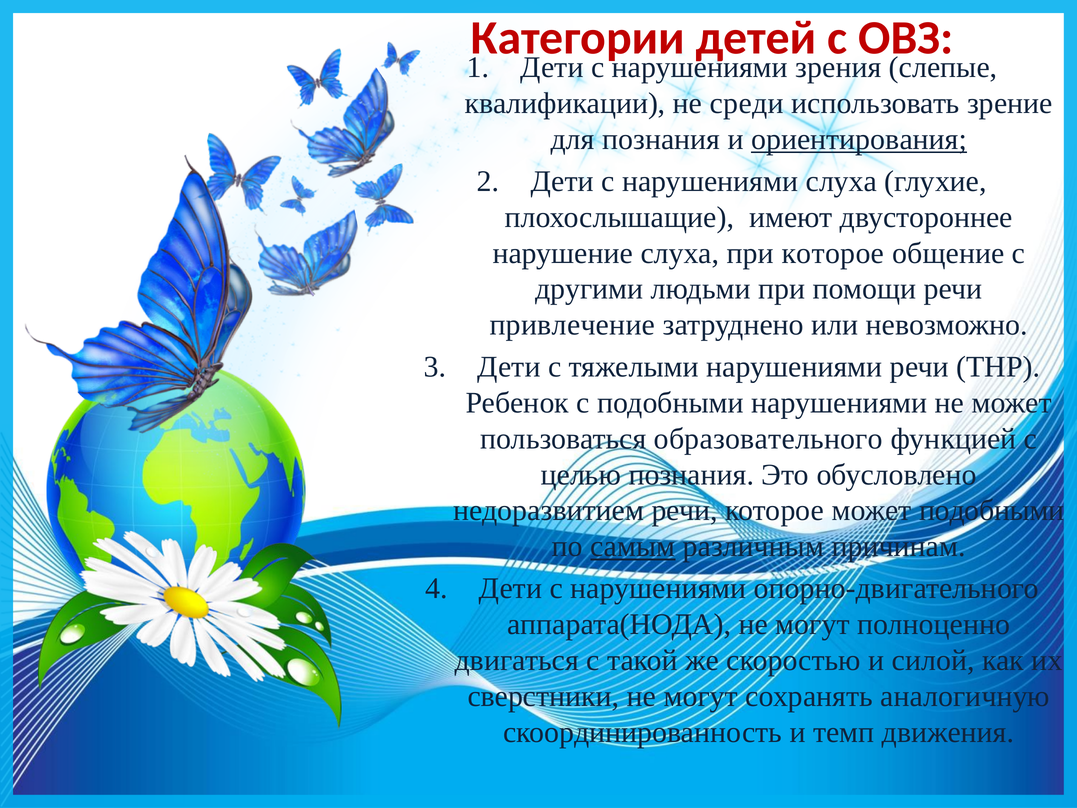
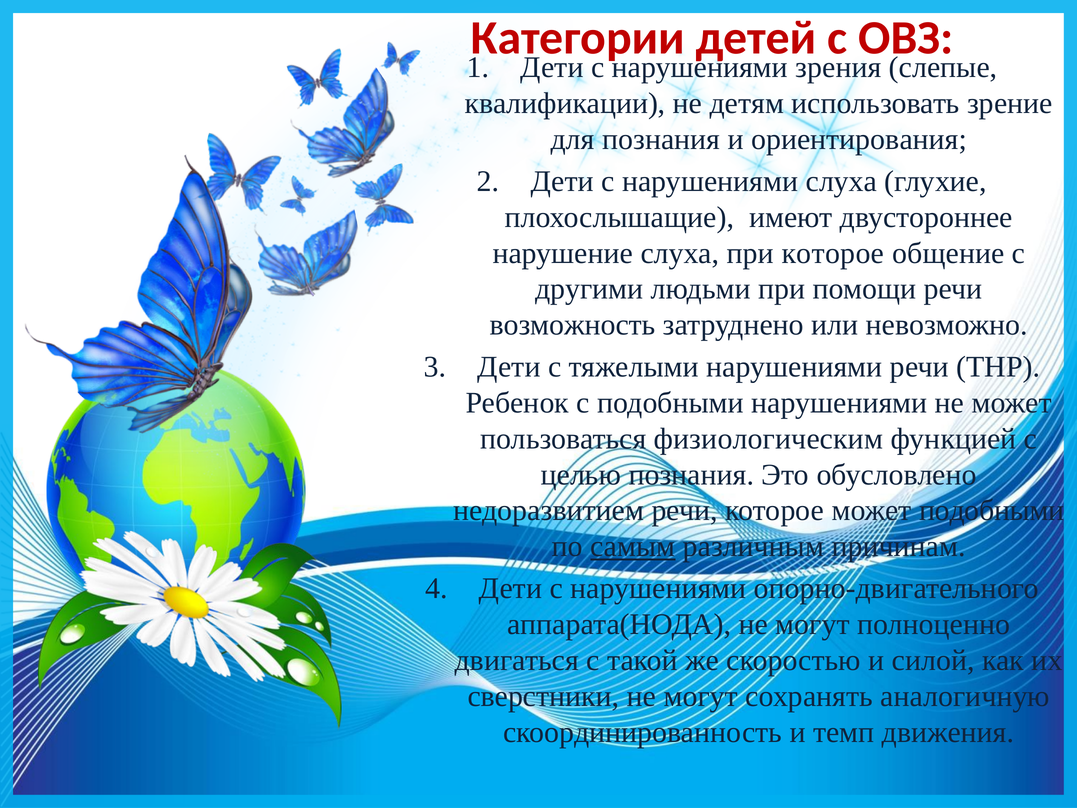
среди: среди -> детям (747, 103)
ориентирования underline: present -> none (859, 139)
привлечение: привлечение -> возможность (573, 325)
образовательного: образовательного -> физиологическим (768, 439)
